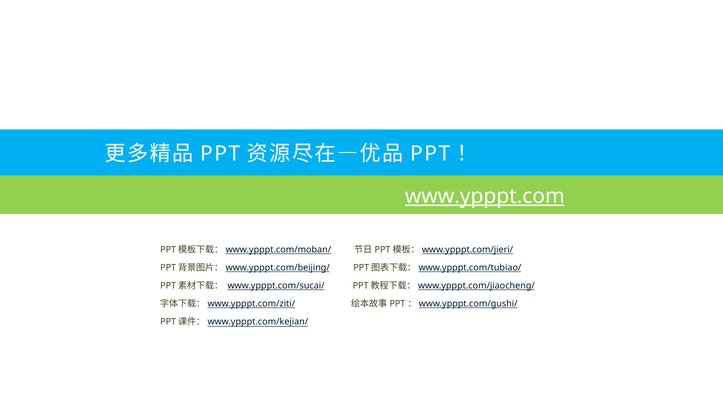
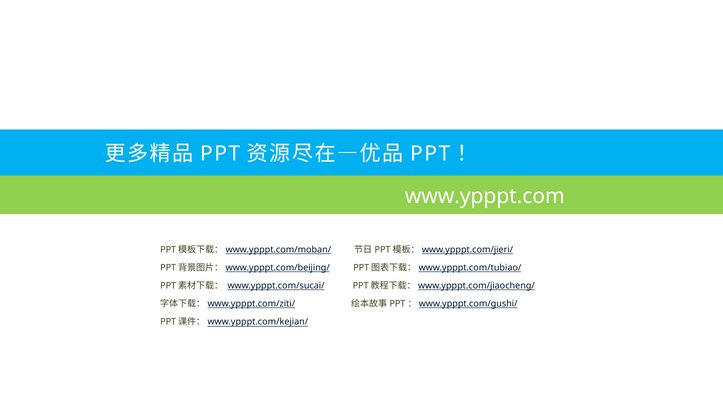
www.ypppt.com underline: present -> none (485, 196)
